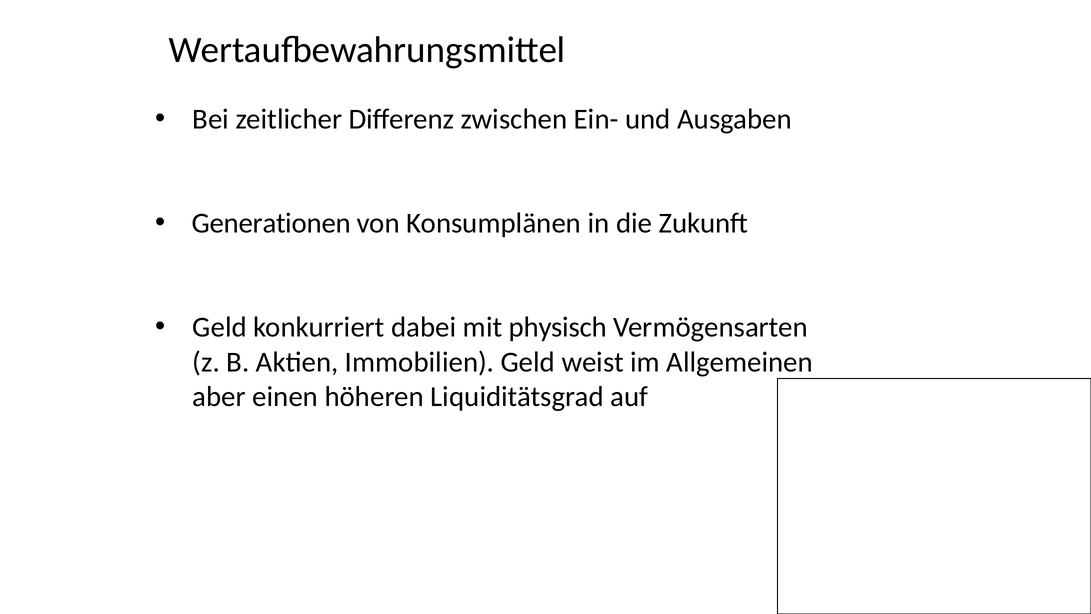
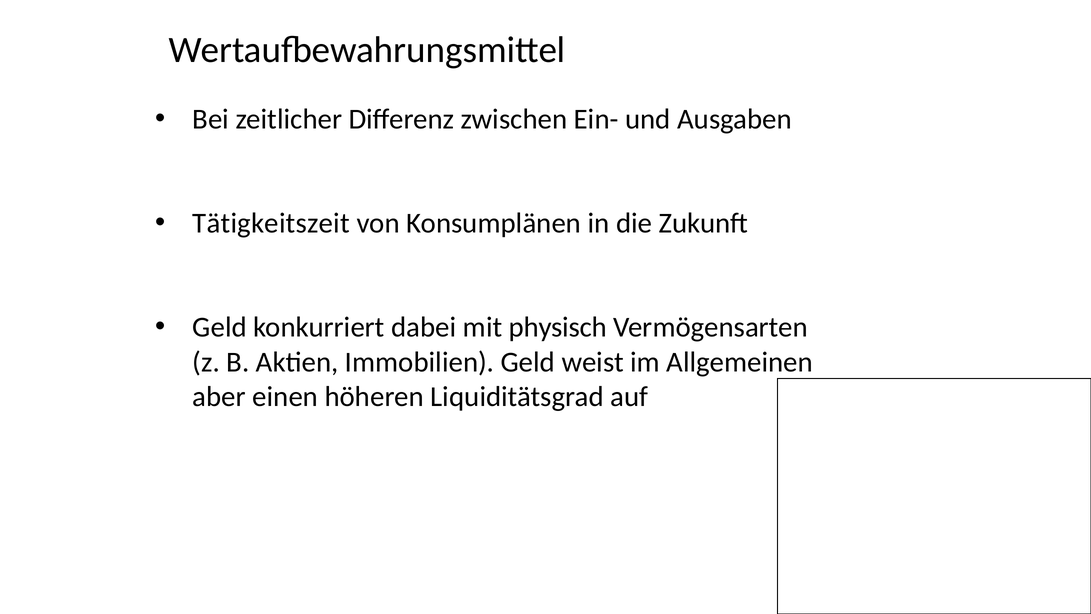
Generationen: Generationen -> Tätigkeitszeit (271, 223)
